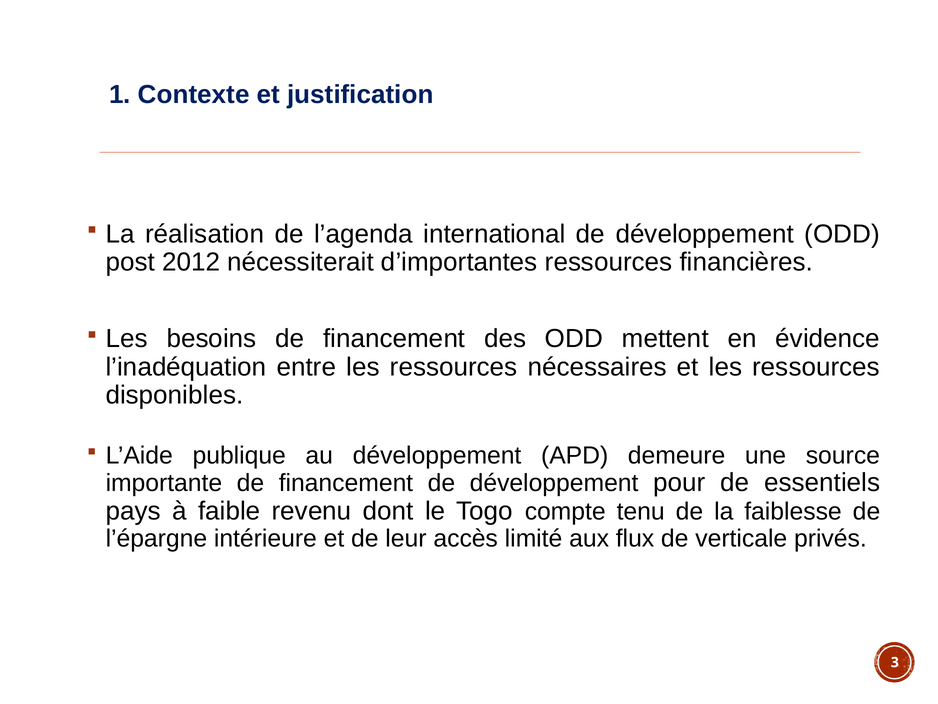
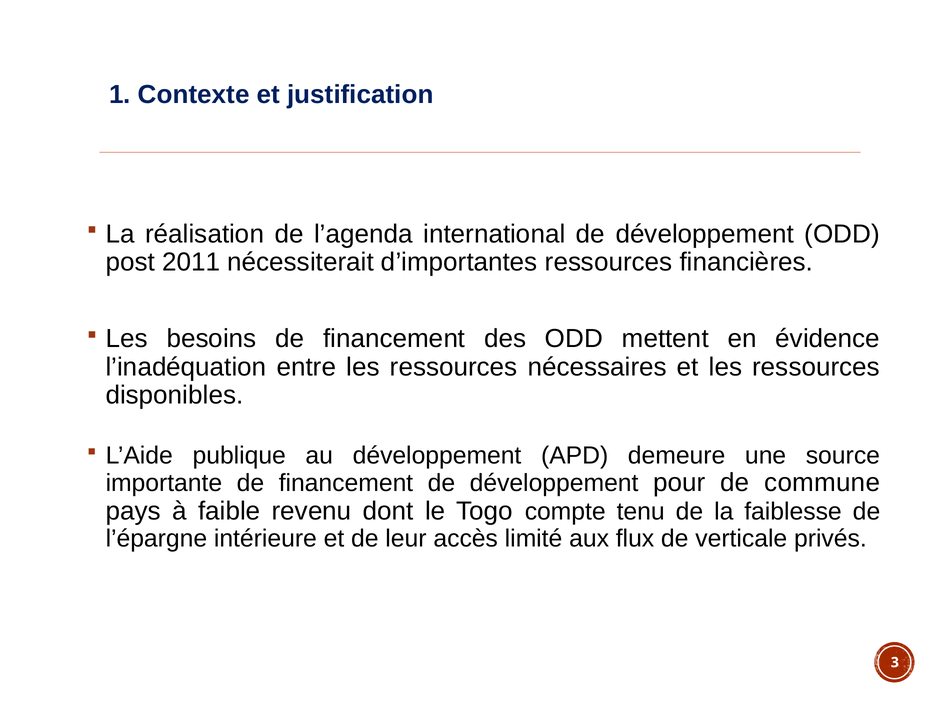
2012: 2012 -> 2011 (191, 262)
essentiels: essentiels -> commune (822, 482)
